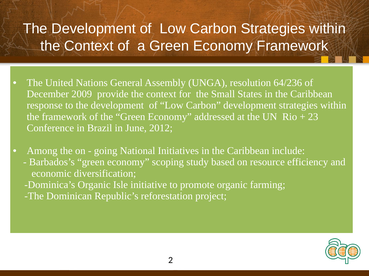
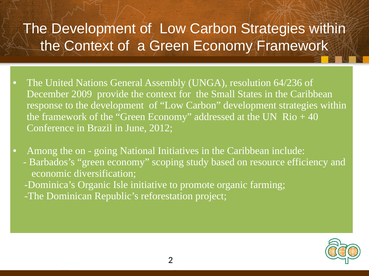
23: 23 -> 40 (313, 117)
